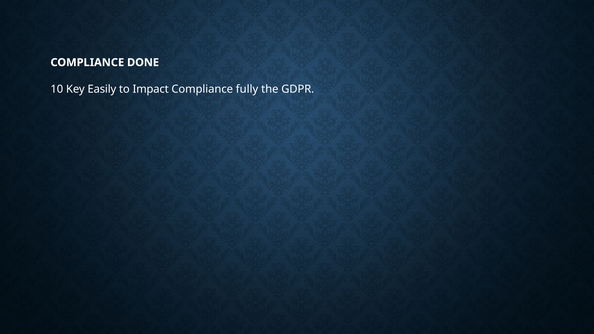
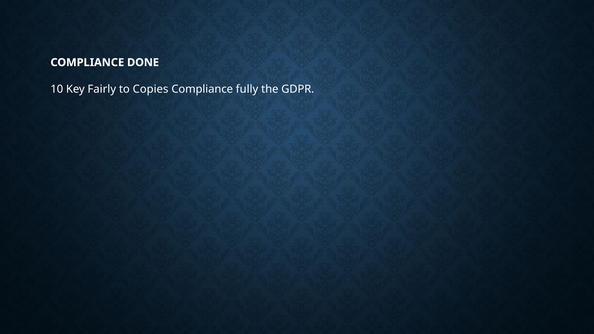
Easily: Easily -> Fairly (102, 89)
Impact: Impact -> Copies (151, 89)
